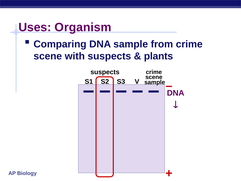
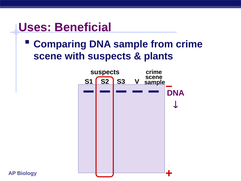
Organism: Organism -> Beneficial (83, 27)
